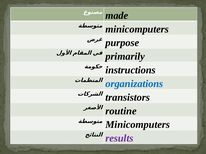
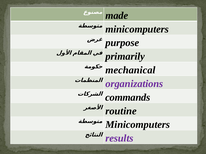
instructions: instructions -> mechanical (130, 70)
organizations colour: blue -> purple (134, 84)
transistors: transistors -> commands (128, 98)
